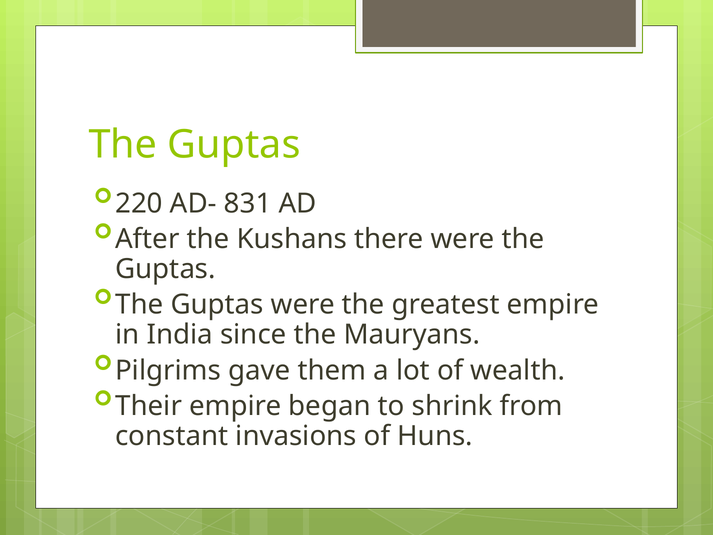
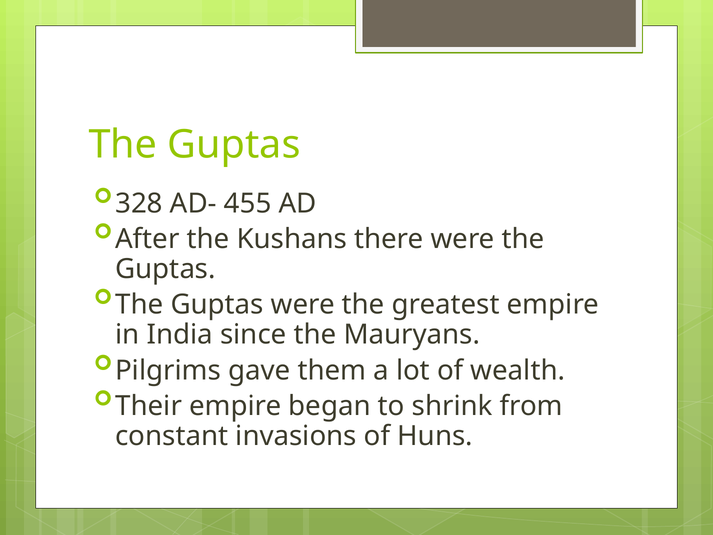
220: 220 -> 328 (139, 203)
831: 831 -> 455 (248, 203)
